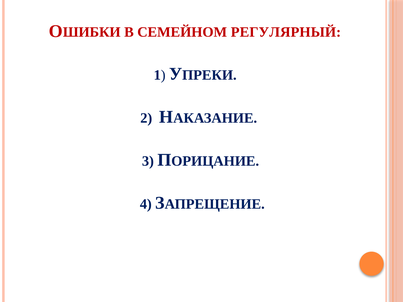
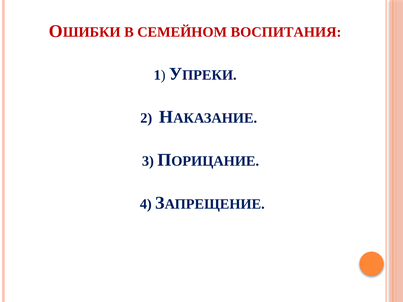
РЕГУЛЯРНЫЙ: РЕГУЛЯРНЫЙ -> ВОСПИТАНИЯ (286, 32)
